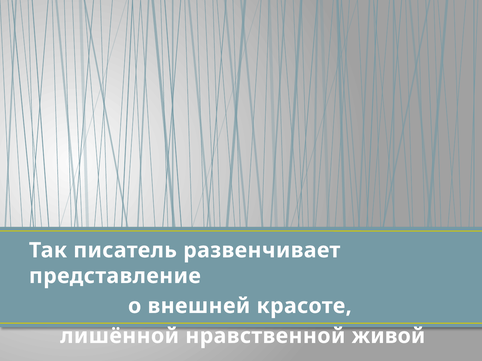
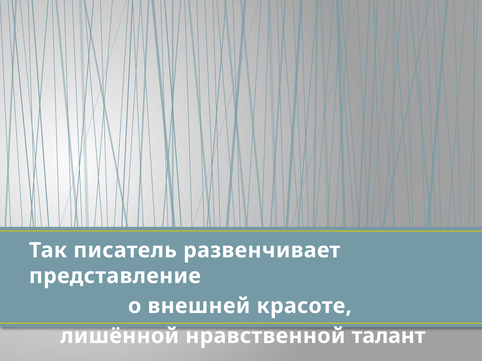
живой: живой -> талант (389, 336)
